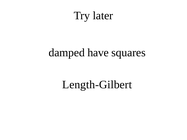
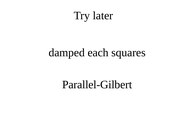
have: have -> each (98, 53)
Length-Gilbert: Length-Gilbert -> Parallel-Gilbert (97, 85)
